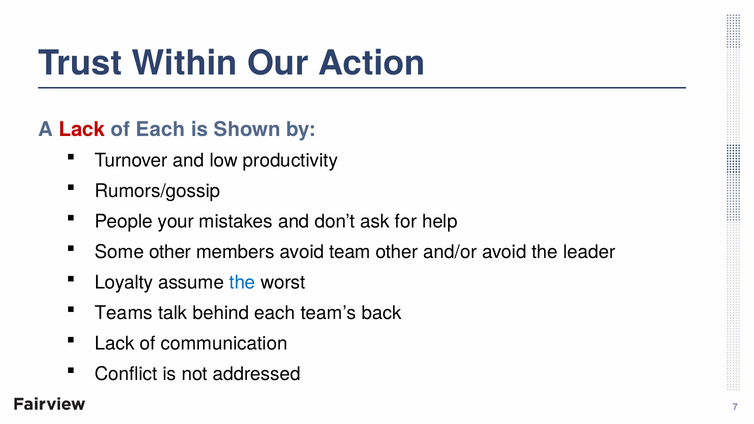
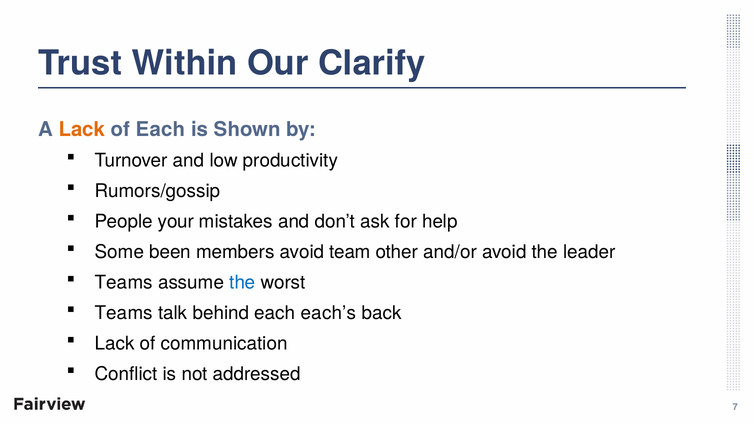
Action: Action -> Clarify (372, 63)
Lack colour: red -> orange (82, 129)
Some other: other -> been (170, 252)
Loyalty: Loyalty -> Teams (124, 283)
team’s: team’s -> each’s (328, 313)
